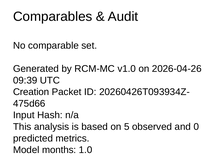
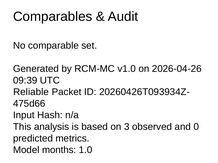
Creation: Creation -> Reliable (31, 92)
5: 5 -> 3 (127, 127)
